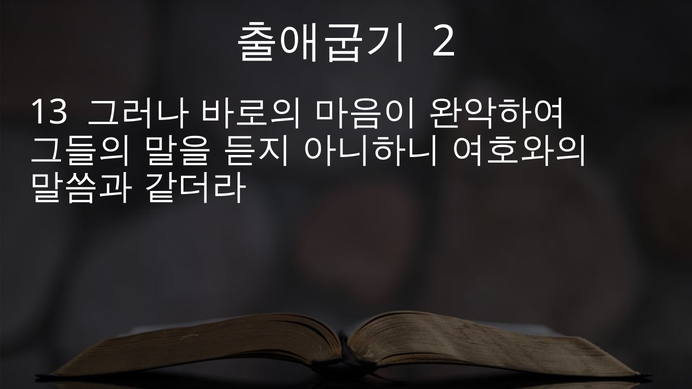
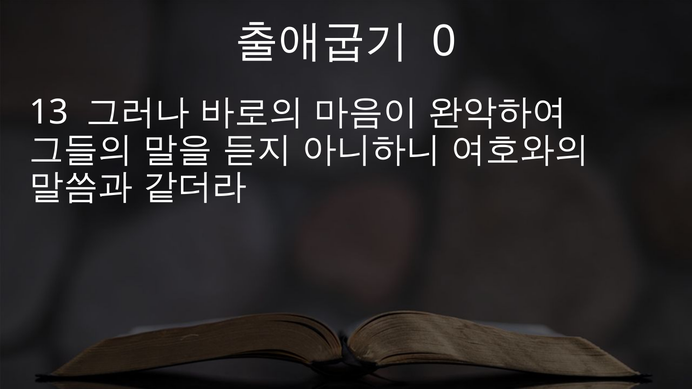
2: 2 -> 0 (444, 42)
